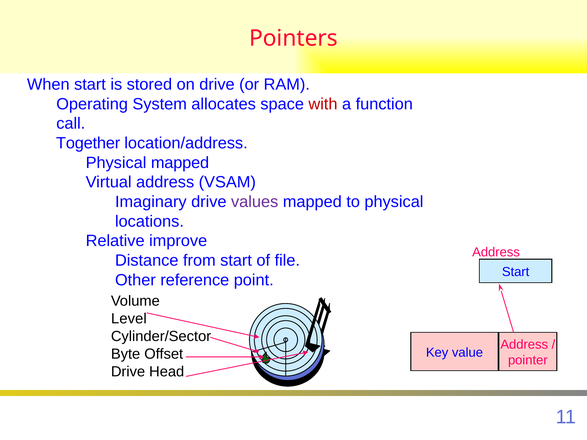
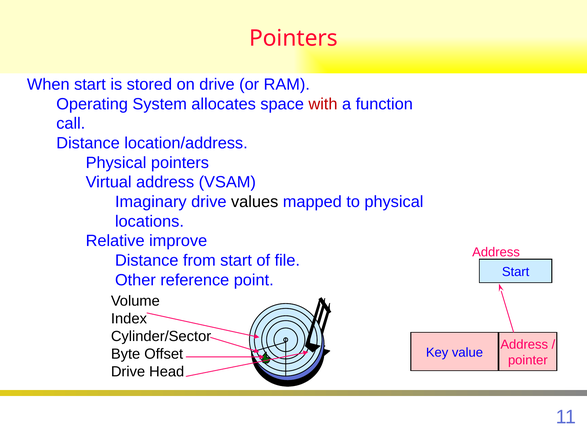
Together: Together -> Distance (88, 143)
Physical mapped: mapped -> pointers (180, 163)
values colour: purple -> black (255, 202)
Level: Level -> Index (129, 319)
